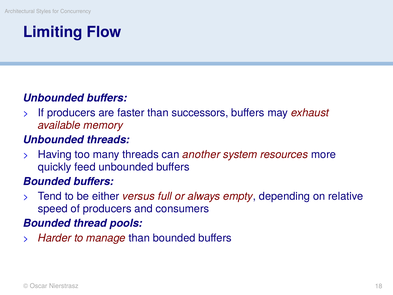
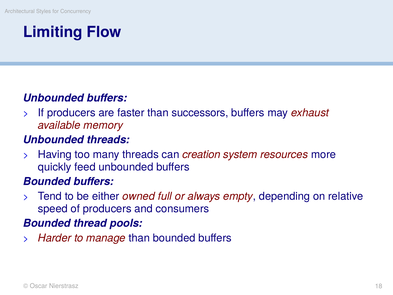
another: another -> creation (201, 154)
versus: versus -> owned (139, 196)
